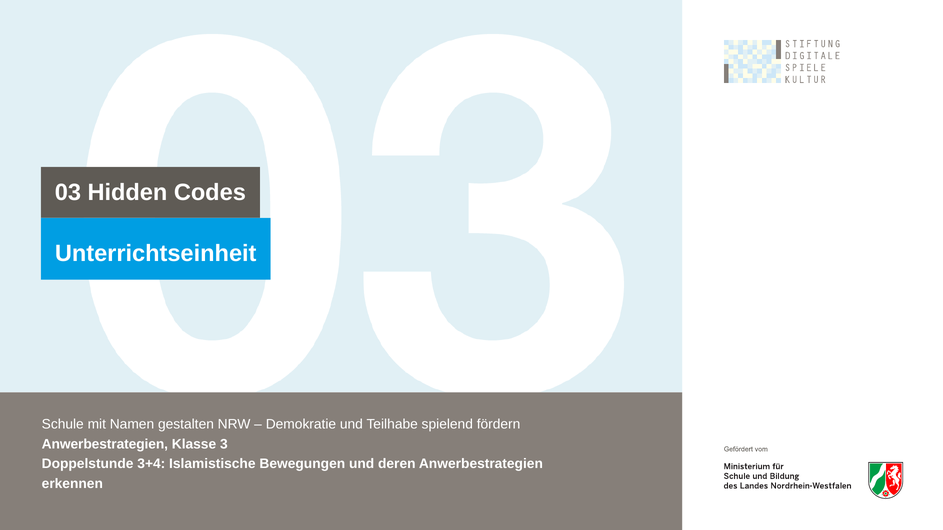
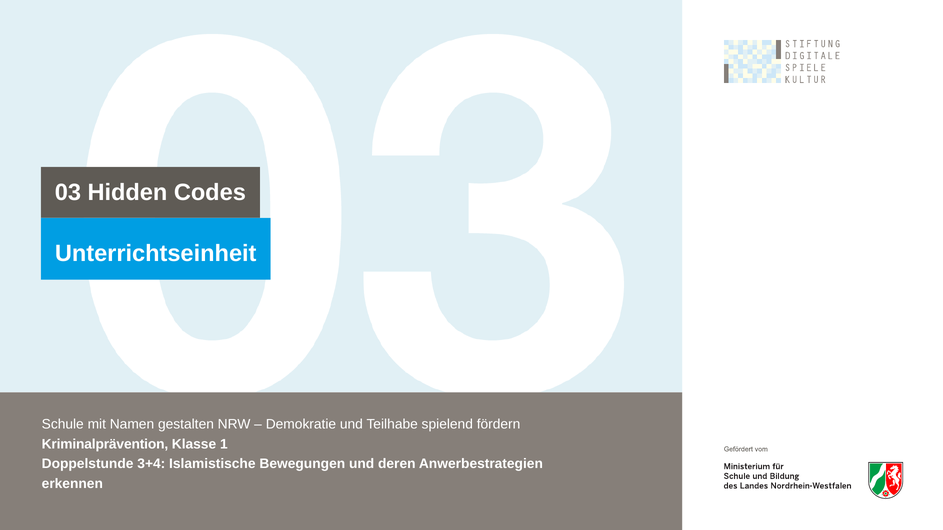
Anwerbestrategien: Anwerbestrategien -> Kriminalprävention (105, 445)
3: 3 -> 1 (224, 445)
